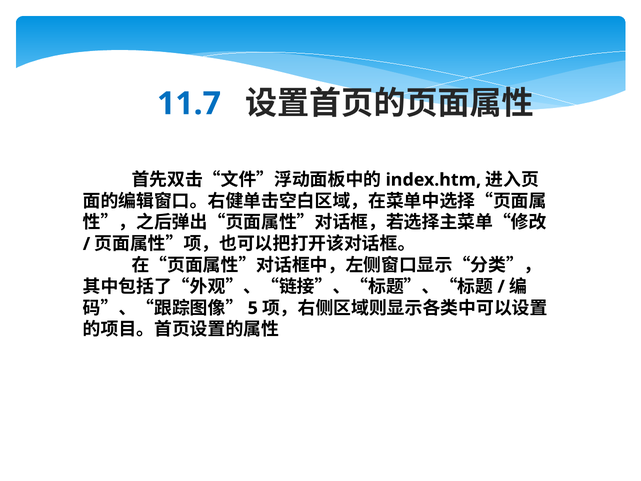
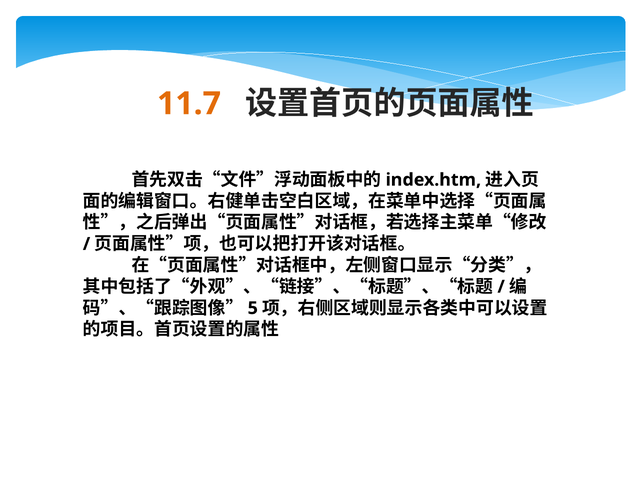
11.7 colour: blue -> orange (189, 104)
